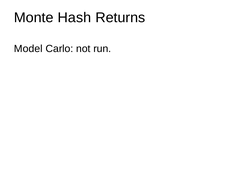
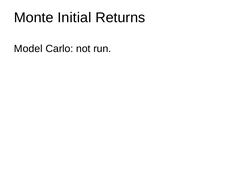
Hash: Hash -> Initial (74, 18)
